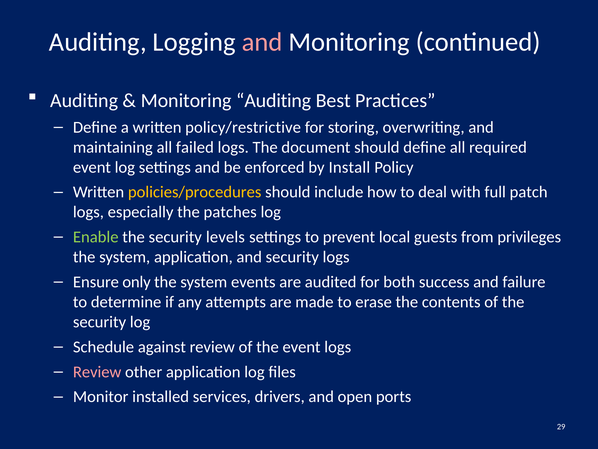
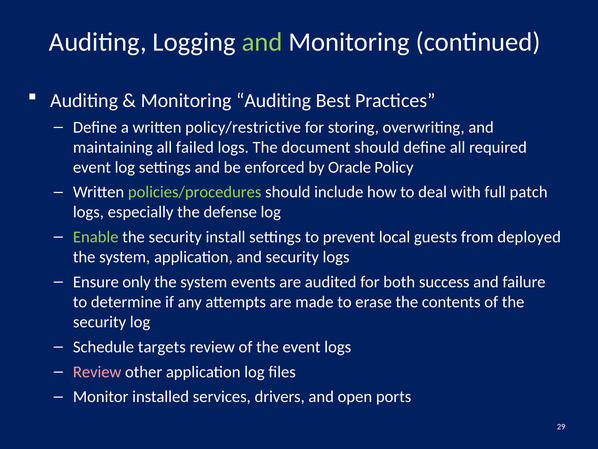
and colour: pink -> light green (262, 42)
Install: Install -> Oracle (350, 167)
policies/procedures colour: yellow -> light green (195, 192)
patches: patches -> defense (230, 212)
levels: levels -> install (226, 237)
privileges: privileges -> deployed (529, 237)
against: against -> targets (162, 347)
